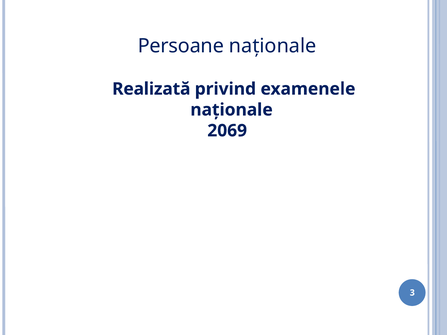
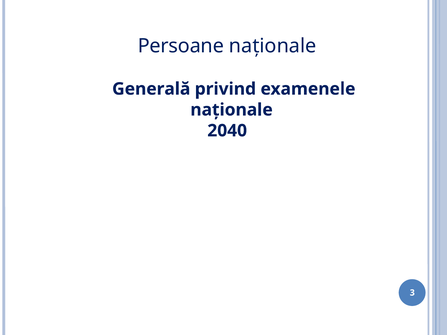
Realizată: Realizată -> Generală (151, 89)
2069: 2069 -> 2040 (227, 131)
